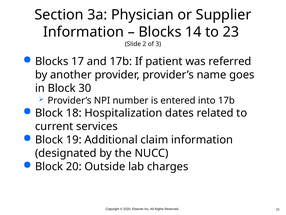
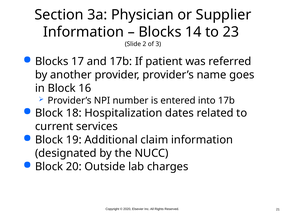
30: 30 -> 16 (85, 88)
